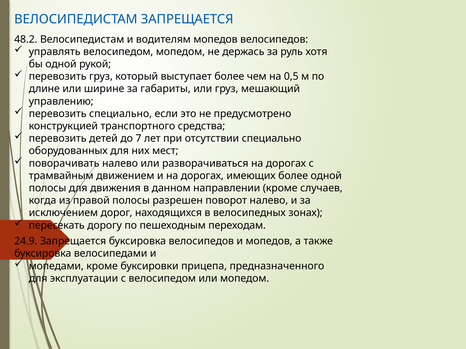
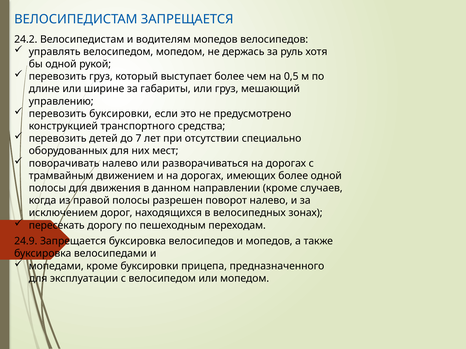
48.2: 48.2 -> 24.2 (26, 39)
перевозить специально: специально -> буксировки (121, 114)
